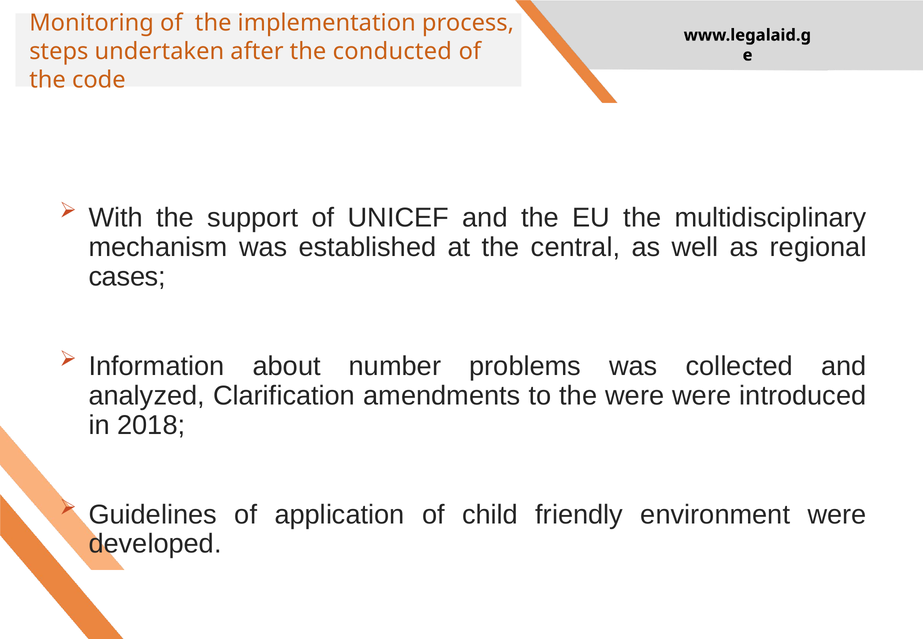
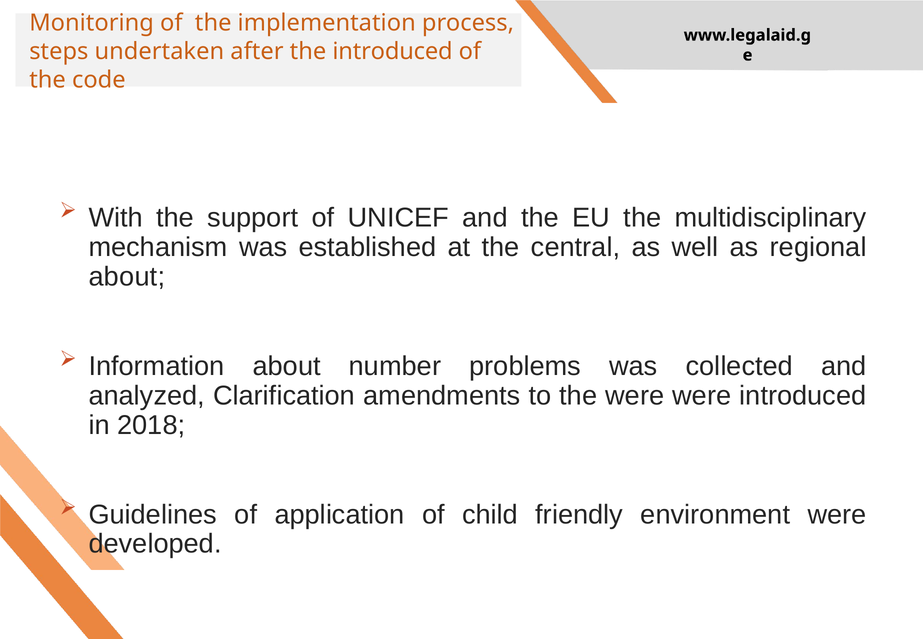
the conducted: conducted -> introduced (393, 52)
cases: cases -> about (127, 277)
